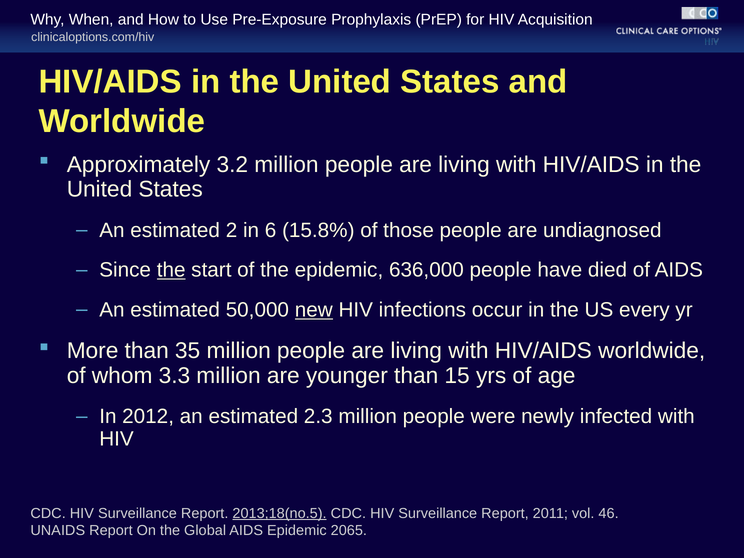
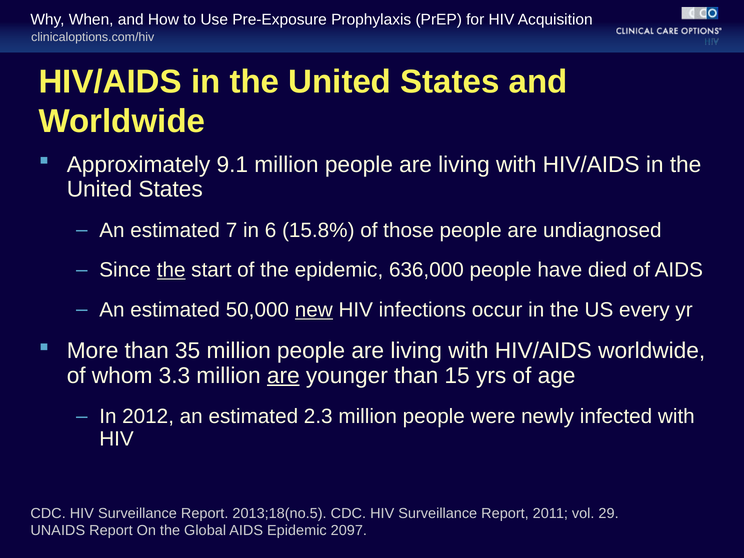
3.2: 3.2 -> 9.1 (232, 165)
2: 2 -> 7 (232, 230)
are underline: none -> present (283, 376)
2013;18(no.5 underline: present -> none (280, 513)
46: 46 -> 29 (609, 513)
2065: 2065 -> 2097 (349, 531)
